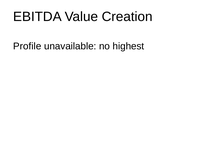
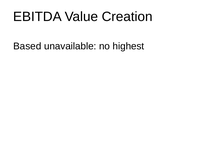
Profile: Profile -> Based (27, 46)
